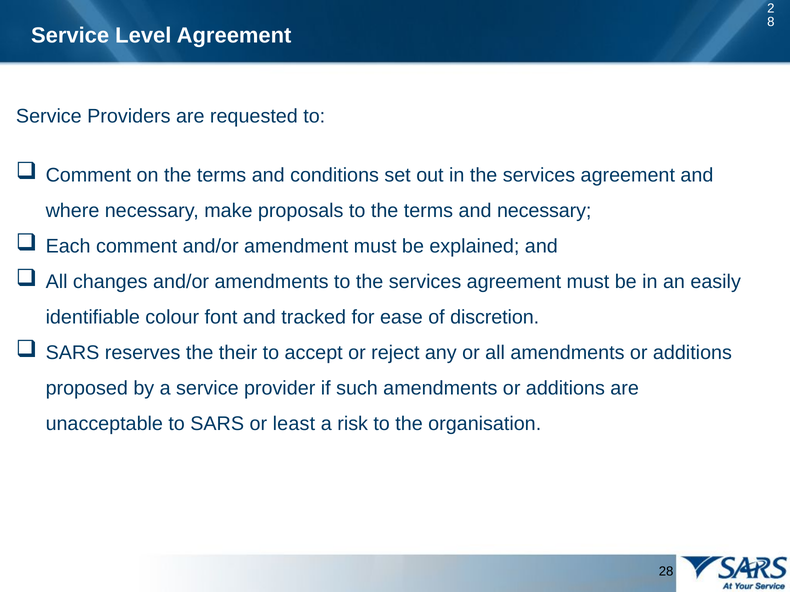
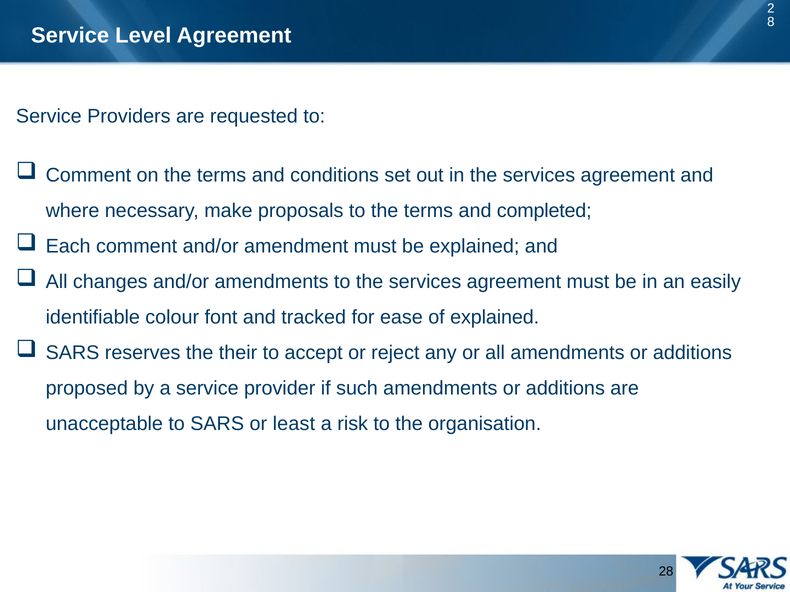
and necessary: necessary -> completed (544, 211)
of discretion: discretion -> explained (495, 318)
